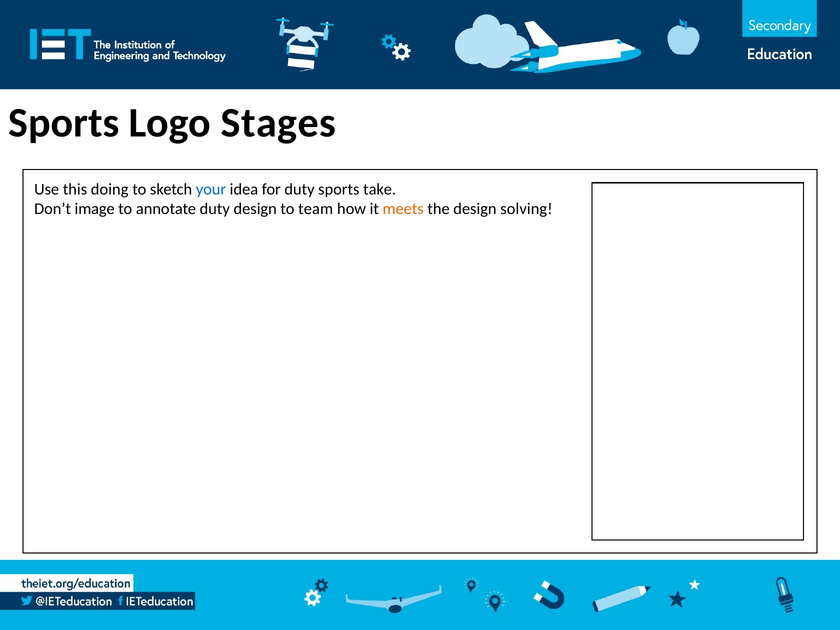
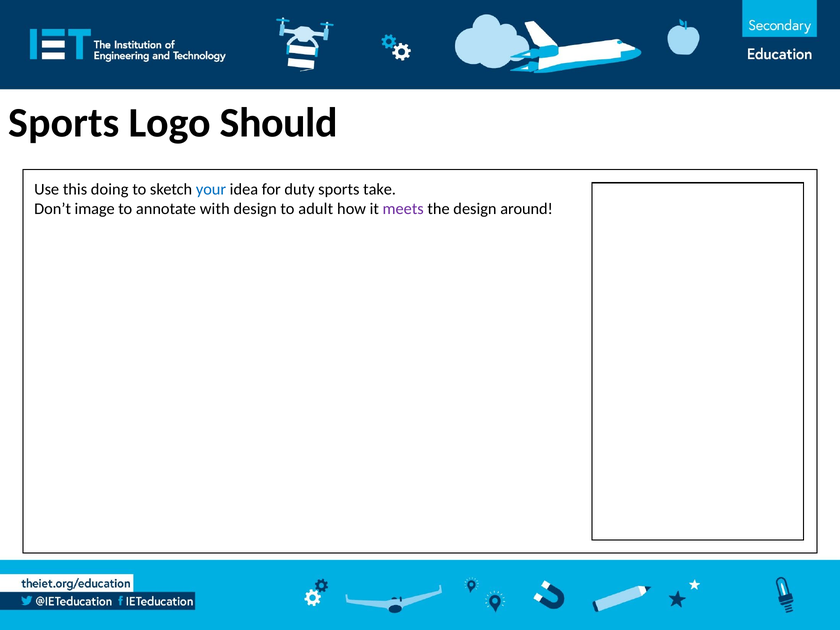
Stages: Stages -> Should (279, 123)
annotate duty: duty -> with (215, 209)
team: team -> adult (316, 209)
meets colour: orange -> purple (403, 209)
solving: solving -> around (527, 209)
